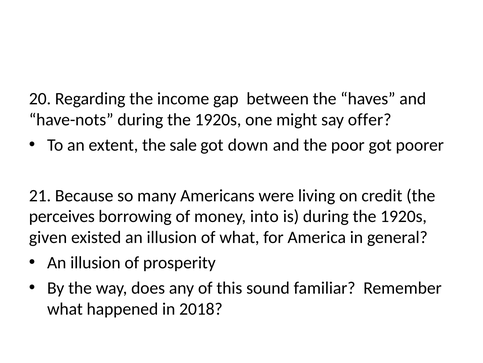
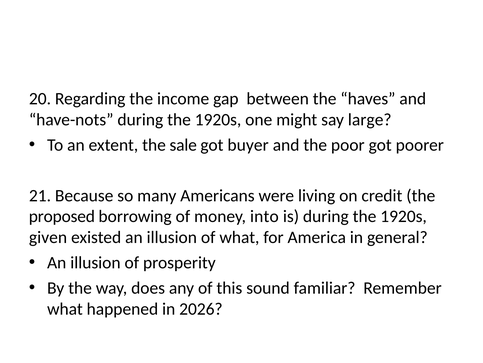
offer: offer -> large (370, 120)
down: down -> buyer (248, 145)
perceives: perceives -> proposed (62, 216)
2018: 2018 -> 2026 (201, 308)
